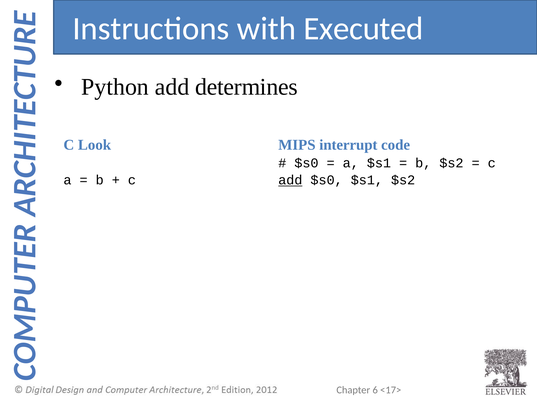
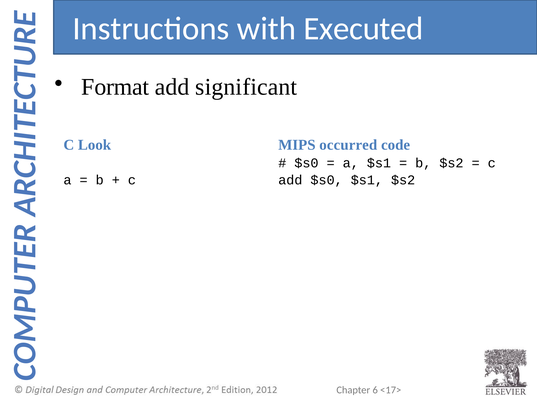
Python: Python -> Format (115, 87)
determines: determines -> significant (246, 87)
interrupt: interrupt -> occurred (348, 145)
add underline: present -> none (290, 180)
